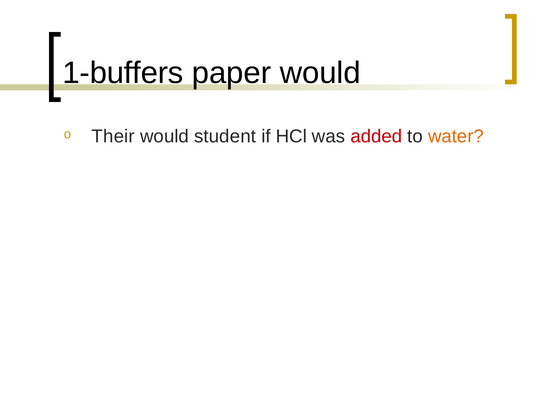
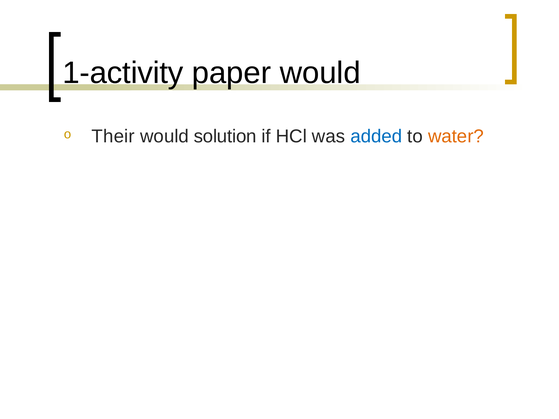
1-buffers: 1-buffers -> 1-activity (123, 73)
student: student -> solution (225, 136)
added colour: red -> blue (376, 136)
